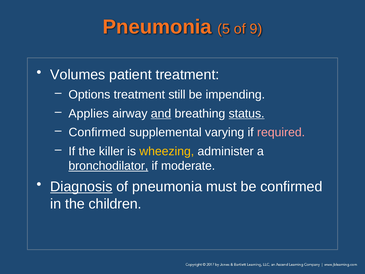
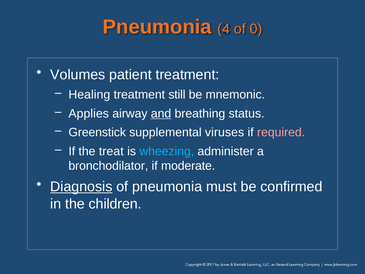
5: 5 -> 4 (224, 29)
9: 9 -> 0 (256, 29)
Options: Options -> Healing (89, 95)
impending: impending -> mnemonic (235, 95)
status underline: present -> none (247, 113)
Confirmed: Confirmed -> Greenstick (97, 132)
varying: varying -> viruses (225, 132)
killer: killer -> treat (111, 151)
wheezing colour: yellow -> light blue (167, 151)
bronchodilator underline: present -> none (108, 166)
